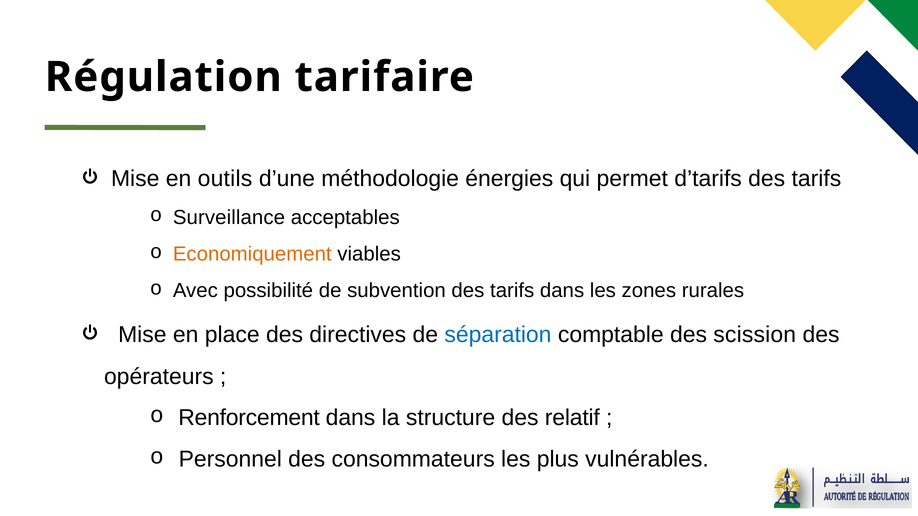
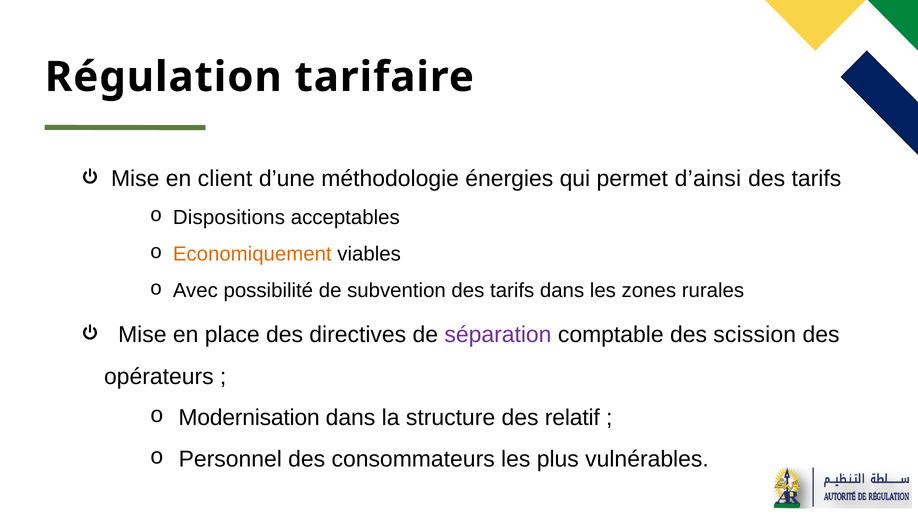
outils: outils -> client (225, 179)
d’tarifs: d’tarifs -> d’ainsi (708, 179)
Surveillance: Surveillance -> Dispositions (229, 218)
séparation colour: blue -> purple (498, 335)
Renforcement: Renforcement -> Modernisation (249, 418)
